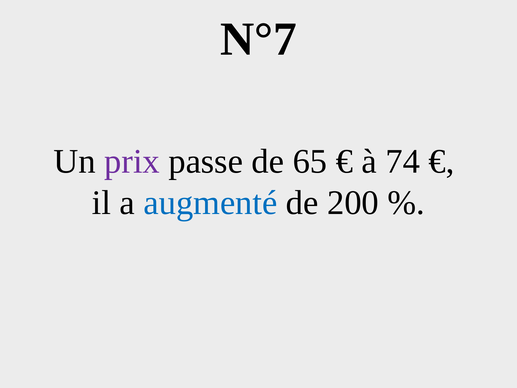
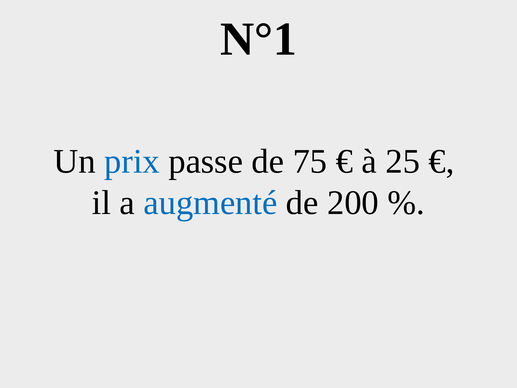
N°7: N°7 -> N°1 (258, 39)
prix colour: purple -> blue (132, 161)
65: 65 -> 75 (310, 161)
74: 74 -> 25 (403, 161)
